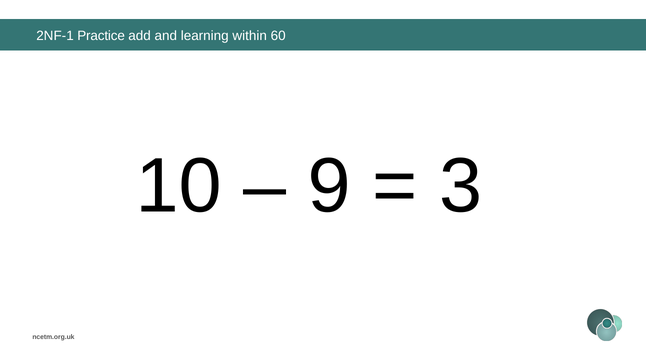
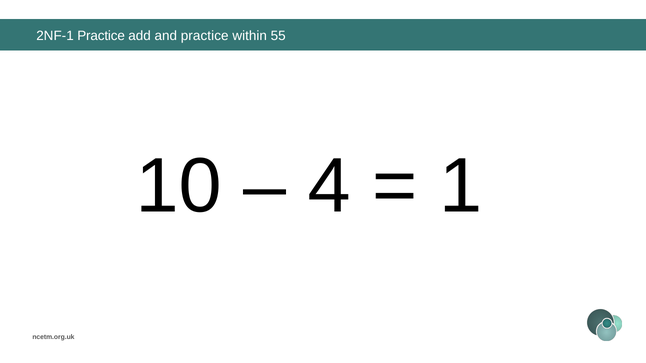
and learning: learning -> practice (205, 36)
60: 60 -> 55 (278, 36)
9: 9 -> 4 (329, 186)
3: 3 -> 1 (461, 186)
